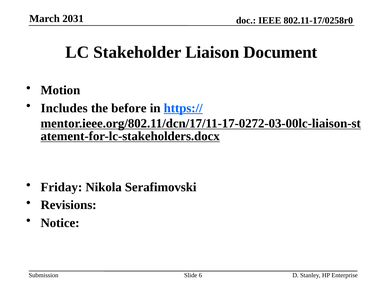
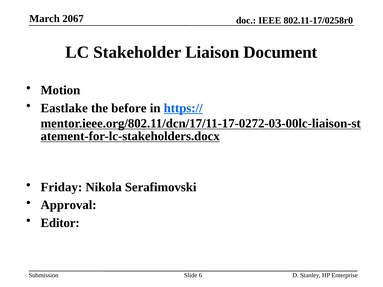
2031: 2031 -> 2067 (73, 19)
Includes: Includes -> Eastlake (64, 108)
Revisions: Revisions -> Approval (69, 205)
Notice: Notice -> Editor (60, 223)
